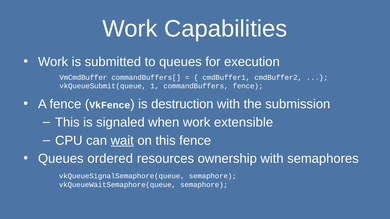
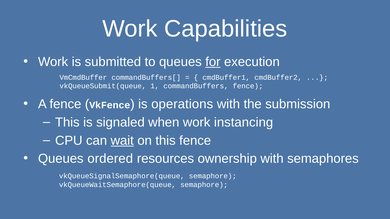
for underline: none -> present (213, 62)
destruction: destruction -> operations (182, 104)
extensible: extensible -> instancing (244, 123)
